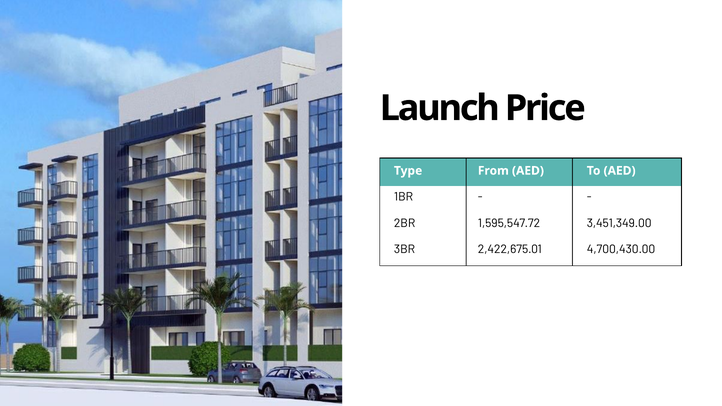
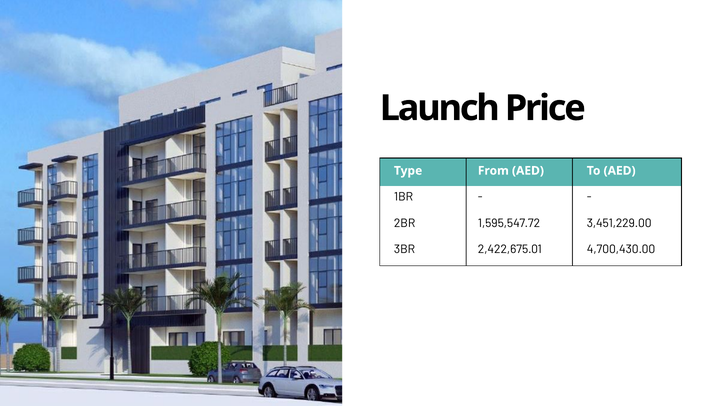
3,451,349.00: 3,451,349.00 -> 3,451,229.00 (619, 224)
